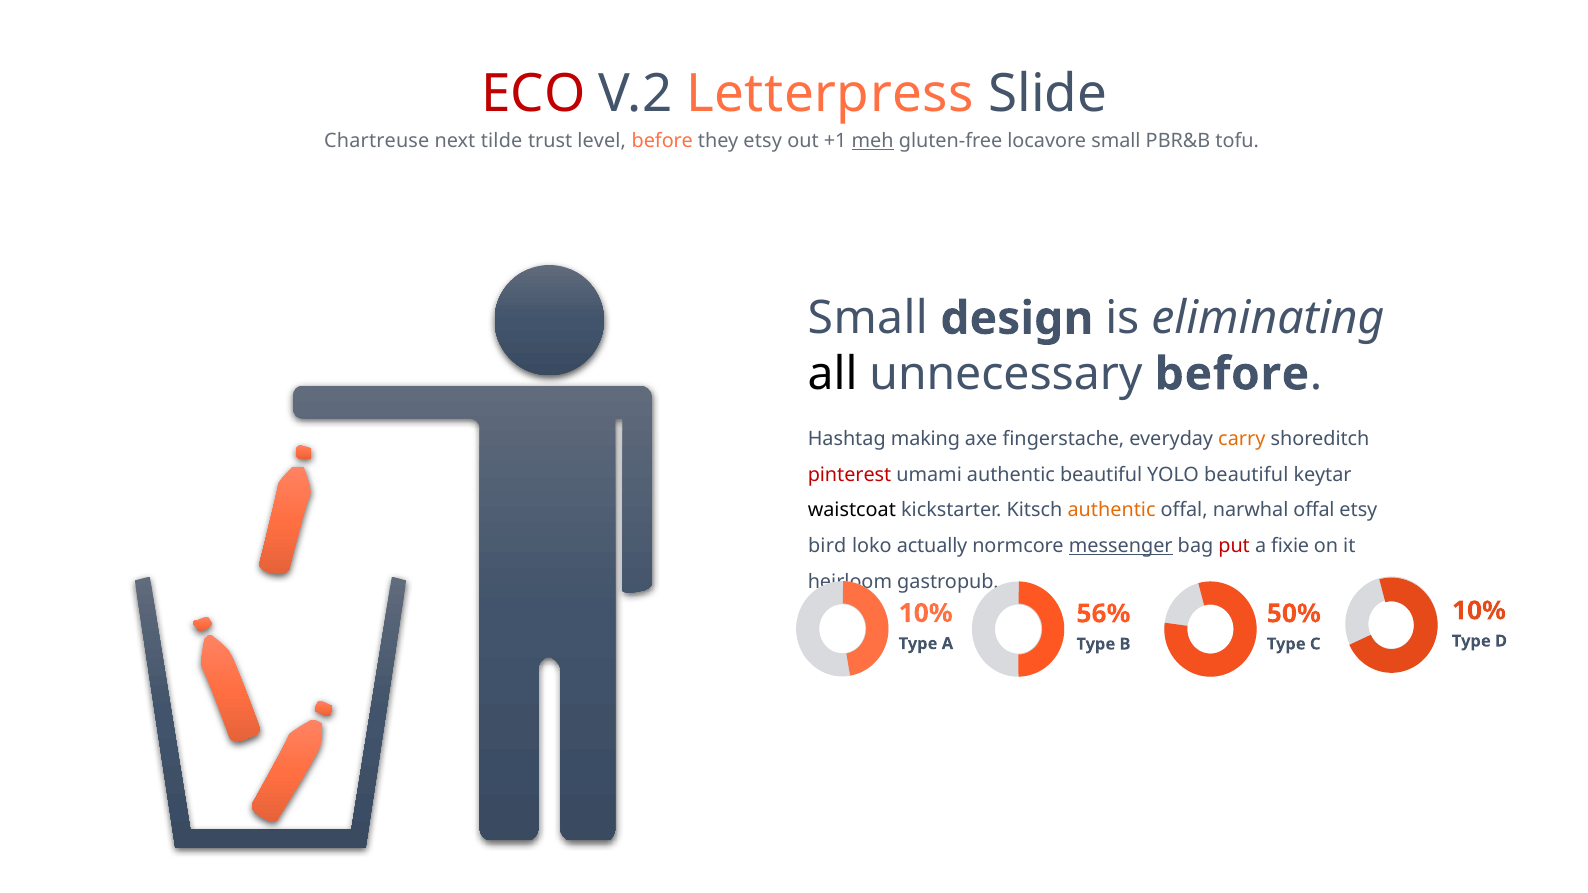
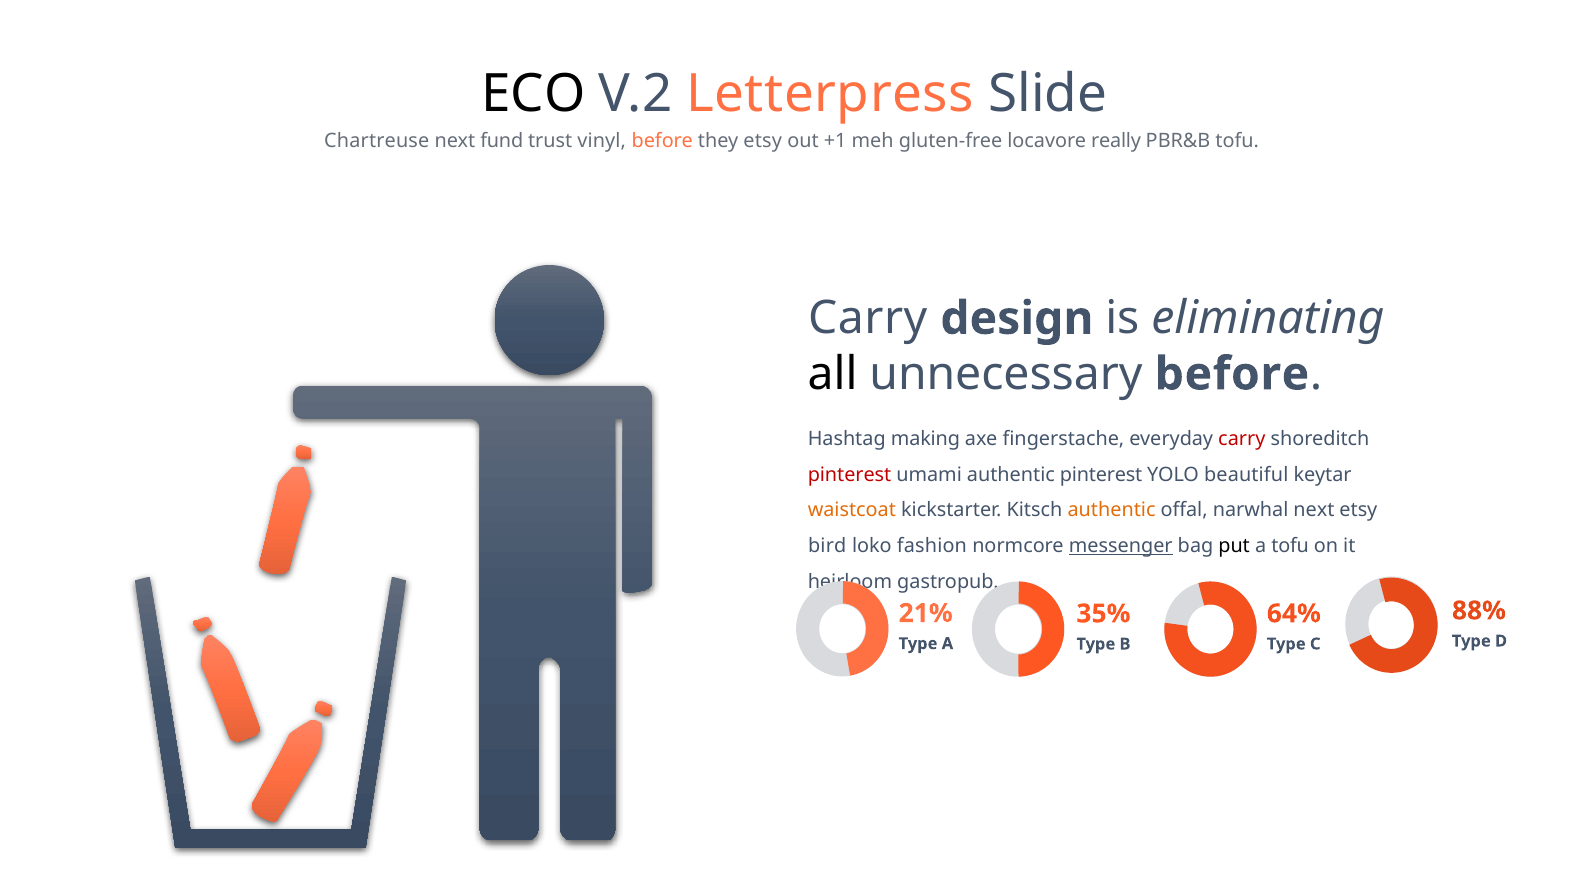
ECO colour: red -> black (534, 95)
tilde: tilde -> fund (502, 141)
level: level -> vinyl (602, 141)
meh underline: present -> none (873, 141)
locavore small: small -> really (1116, 141)
Small: Small -> Carry (868, 319)
carry colour: orange -> red (1242, 439)
authentic beautiful: beautiful -> pinterest (1101, 475)
waistcoat colour: black -> orange (852, 510)
narwhal offal: offal -> next (1314, 510)
actually: actually -> fashion (932, 546)
put colour: red -> black (1234, 546)
a fixie: fixie -> tofu (1290, 546)
10%: 10% -> 88% (1479, 611)
10%: 10% -> 21% (926, 613)
56%: 56% -> 35% (1103, 614)
50%: 50% -> 64% (1294, 614)
